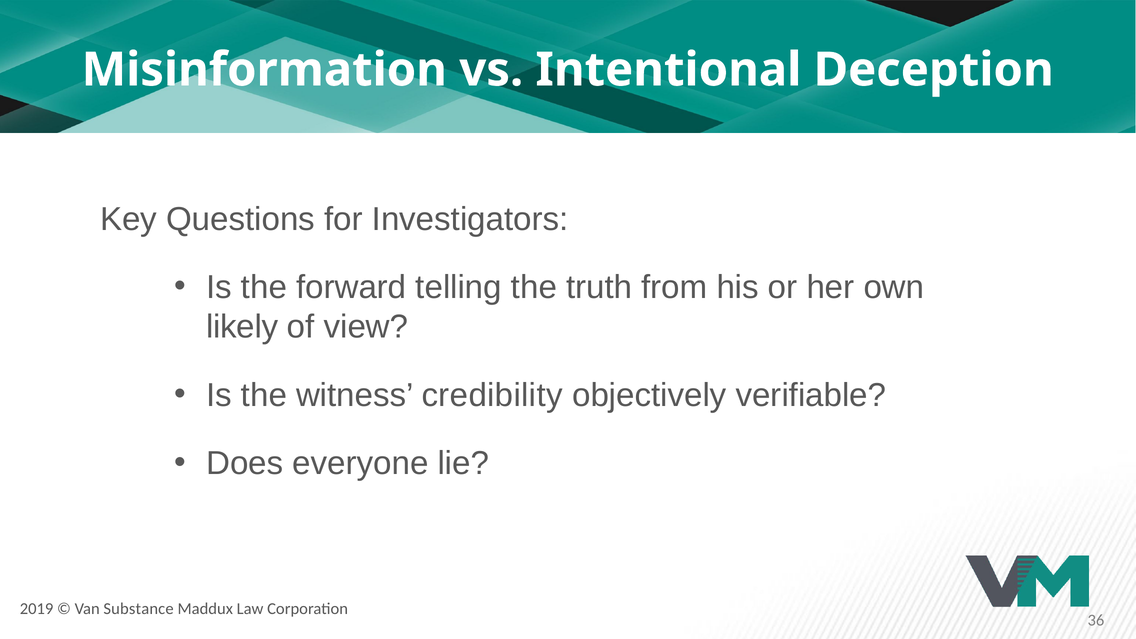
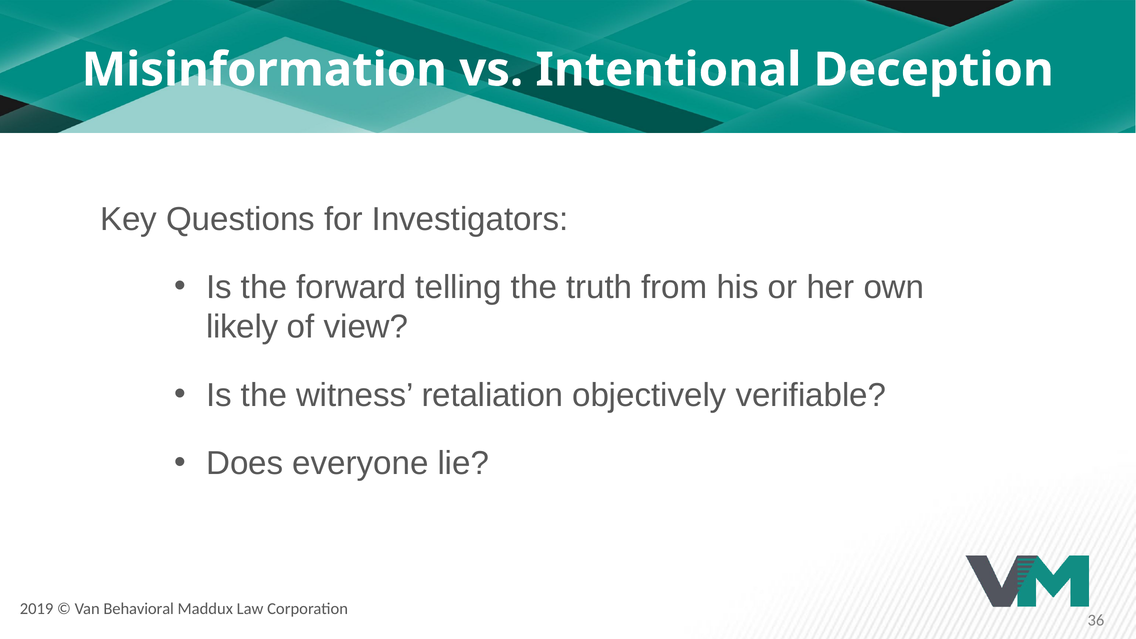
credibility: credibility -> retaliation (492, 395)
Substance: Substance -> Behavioral (139, 609)
